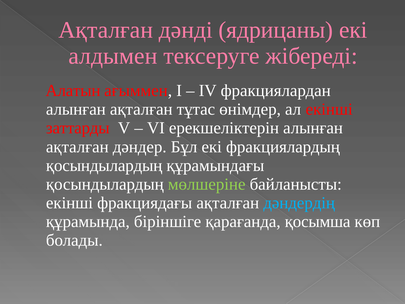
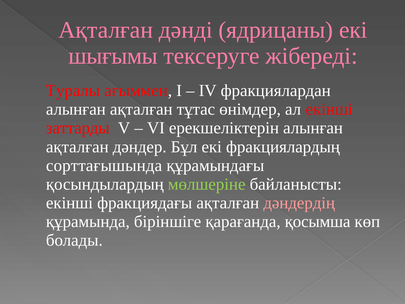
алдымен: алдымен -> шығымы (113, 56)
Алатын: Алатын -> Туралы (73, 91)
қосындылардың: қосындылардың -> сорттағышында (104, 165)
дәндердің colour: light blue -> pink (299, 203)
